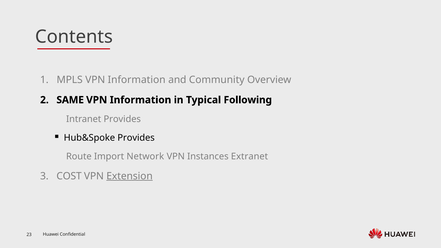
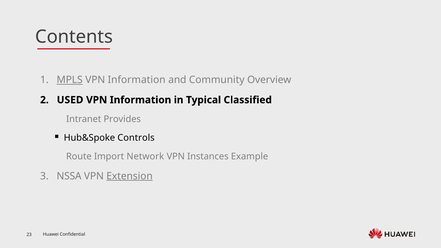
MPLS underline: none -> present (70, 80)
SAME: SAME -> USED (70, 100)
Following: Following -> Classified (248, 100)
Hub&Spoke Provides: Provides -> Controls (136, 138)
Extranet: Extranet -> Example (250, 157)
COST: COST -> NSSA (69, 176)
